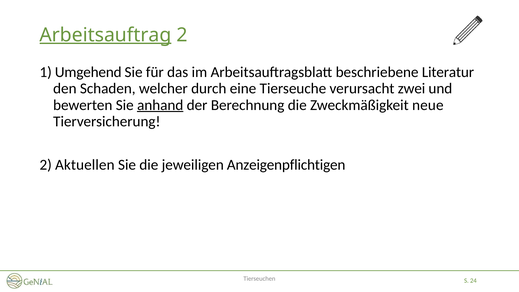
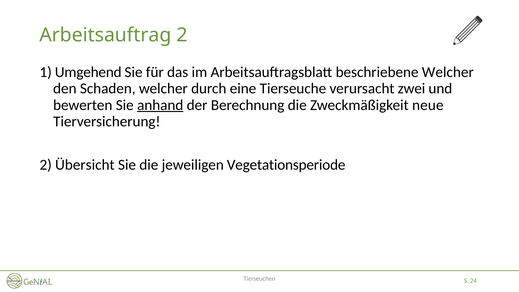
Arbeitsauftrag underline: present -> none (105, 35)
beschriebene Literatur: Literatur -> Welcher (448, 72)
Aktuellen: Aktuellen -> Übersicht (85, 165)
Anzeigenpflichtigen: Anzeigenpflichtigen -> Vegetationsperiode (286, 165)
